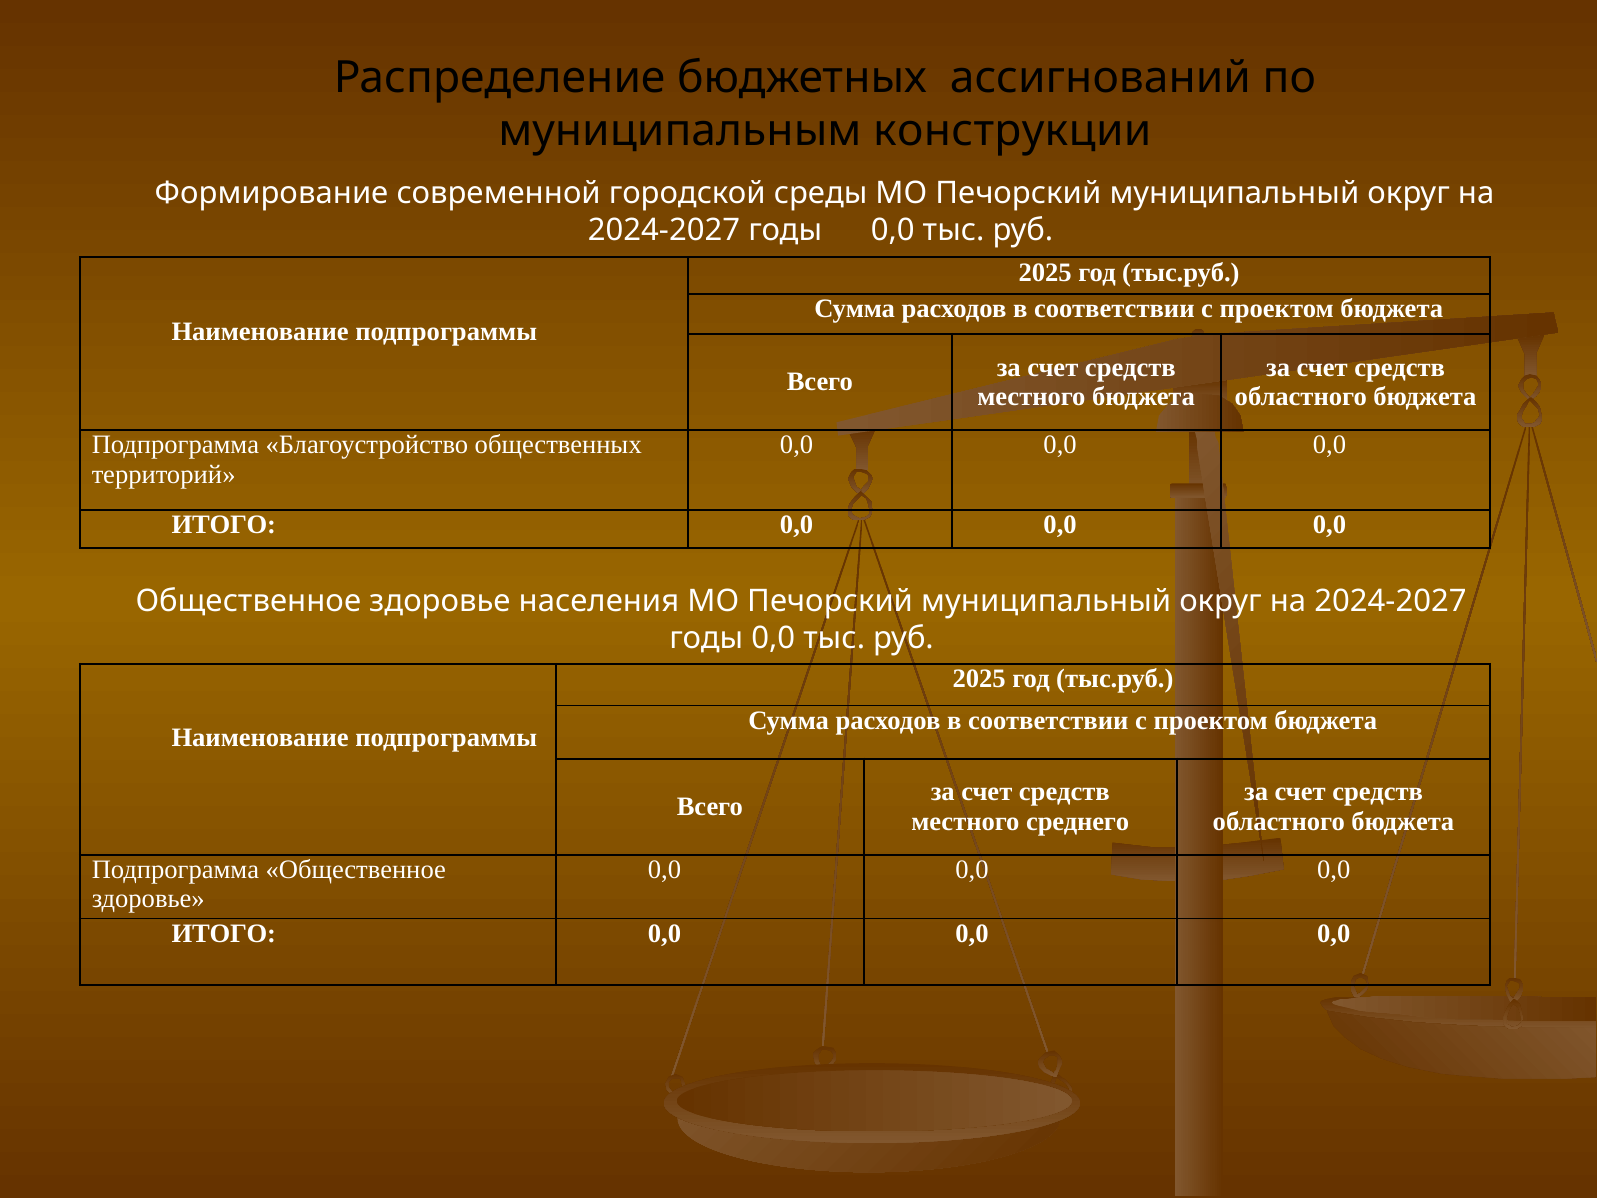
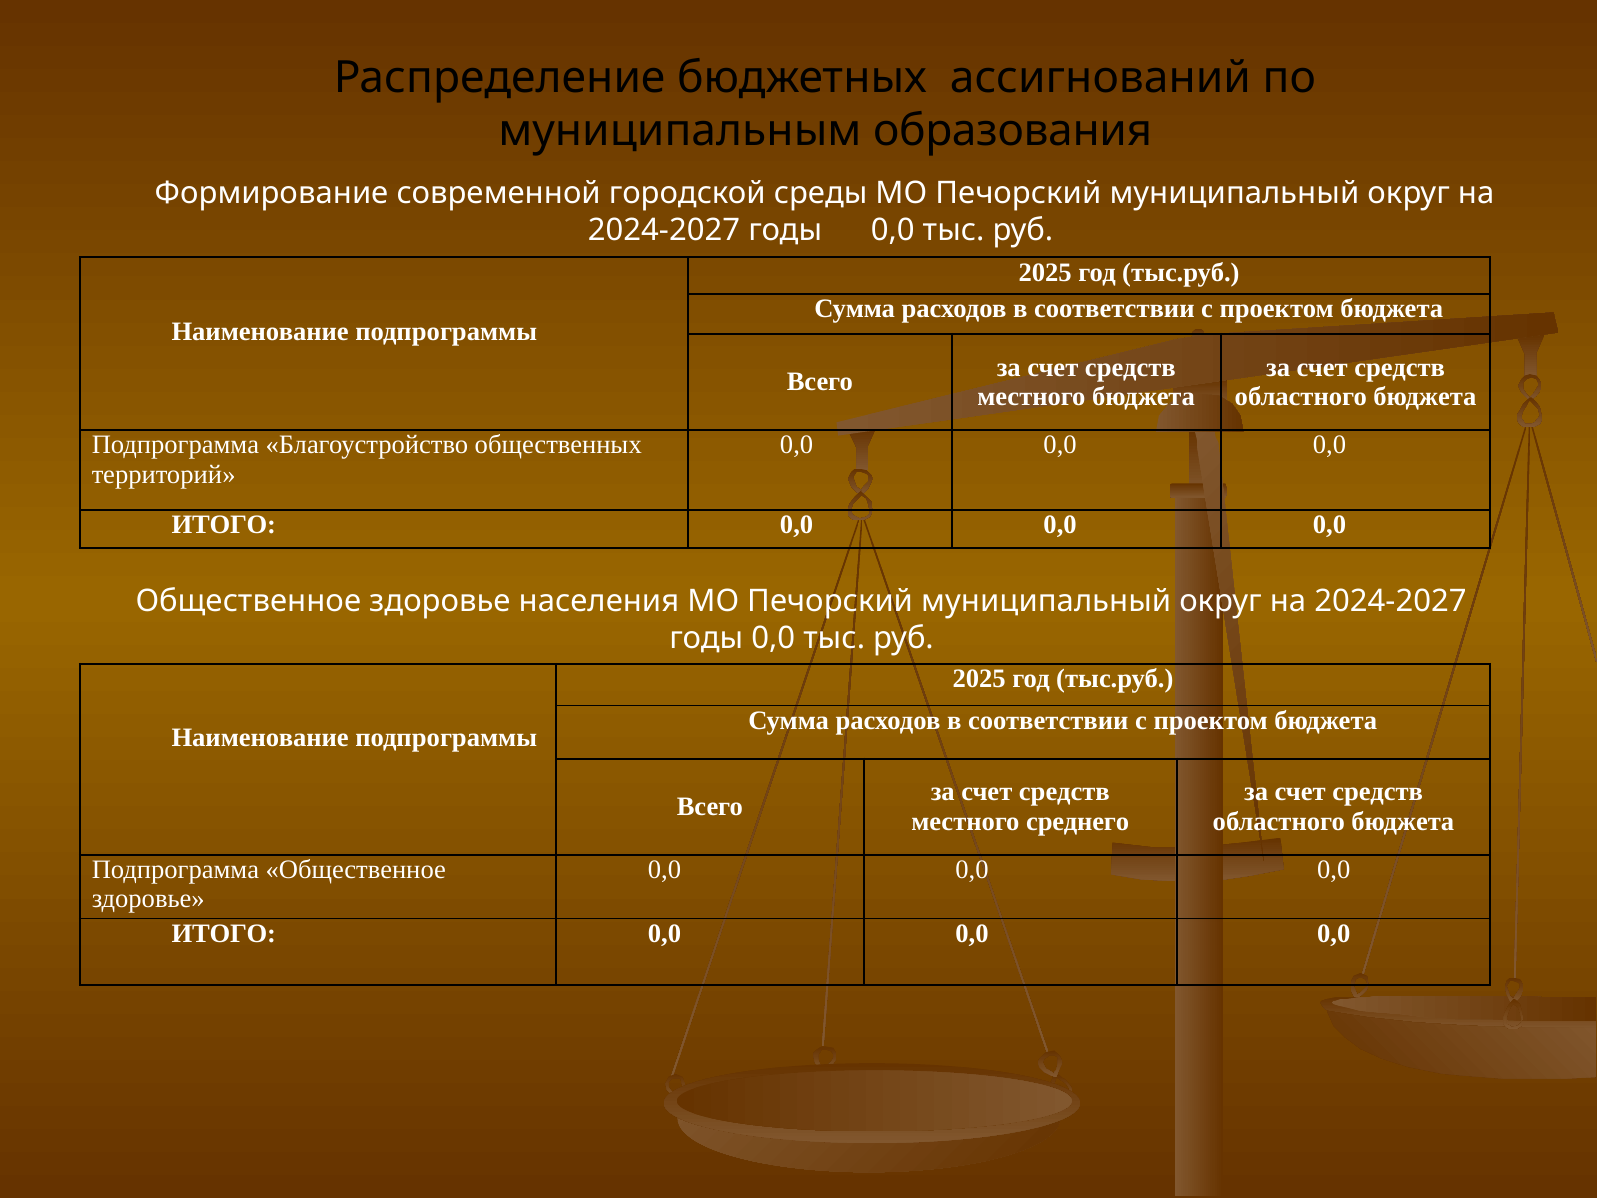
конструкции: конструкции -> образования (1013, 131)
